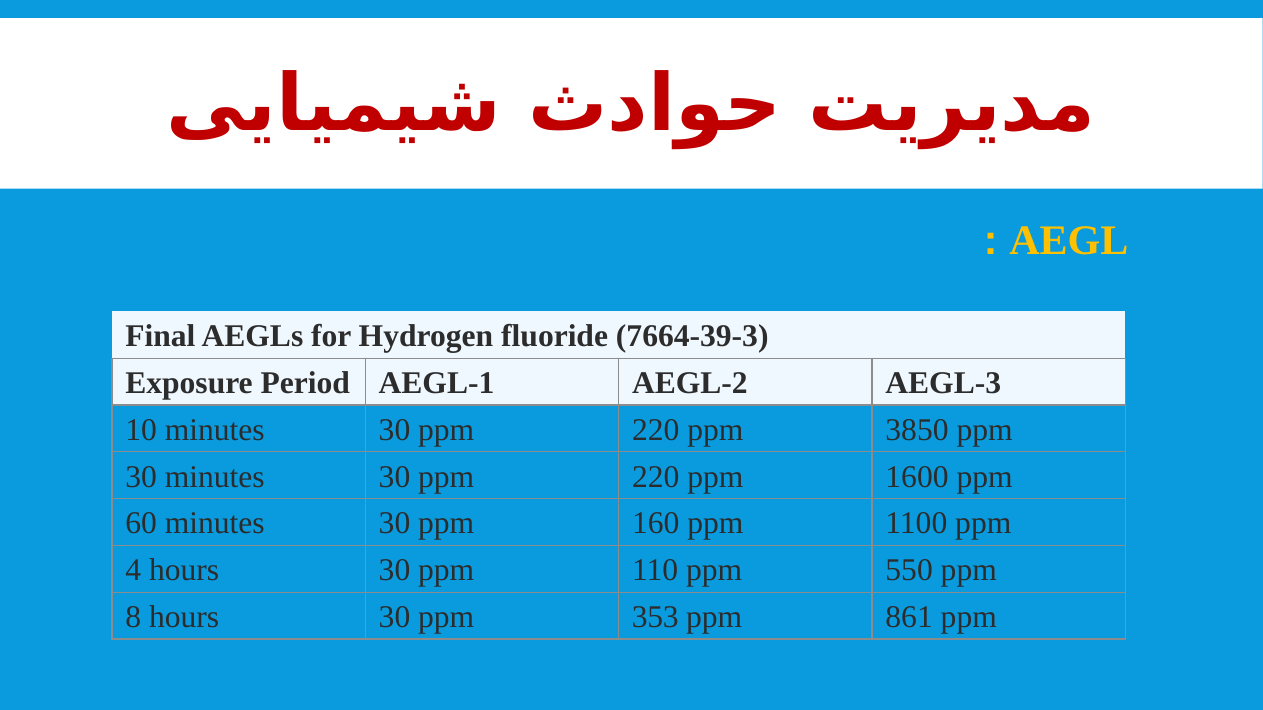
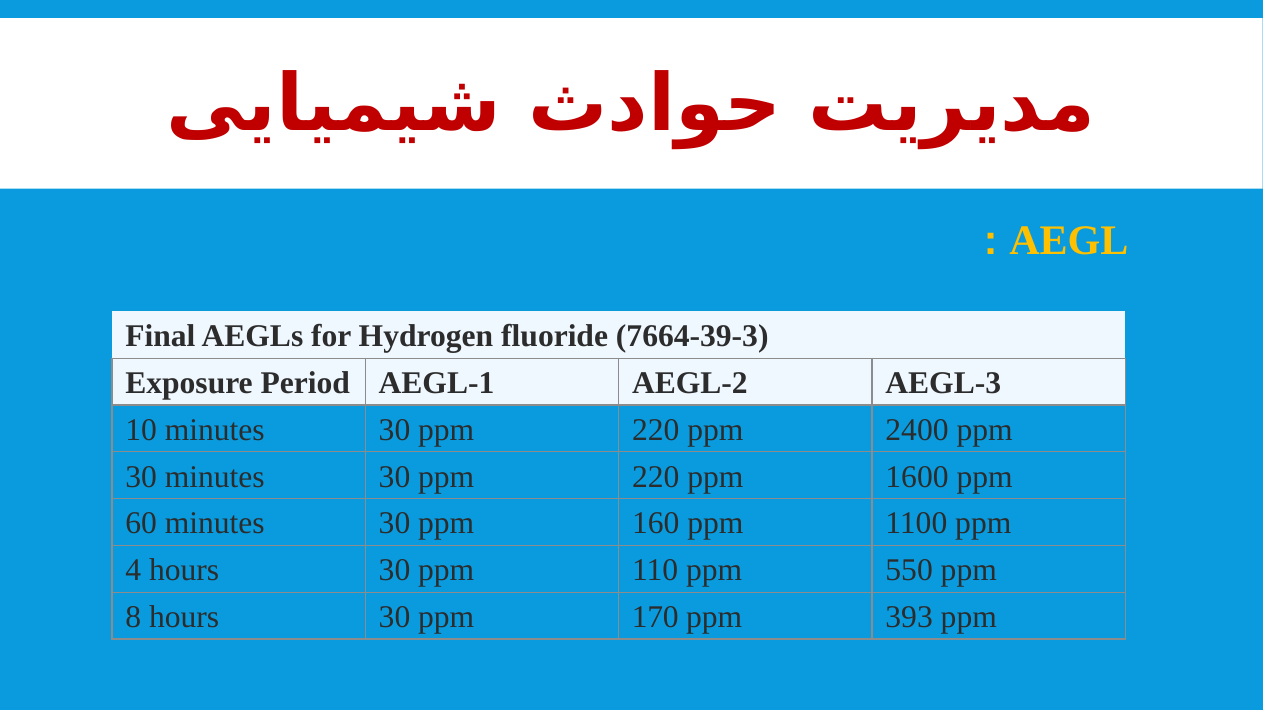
3850: 3850 -> 2400 (917, 430)
353: 353 -> 170 (655, 617)
861: 861 -> 393 (909, 617)
